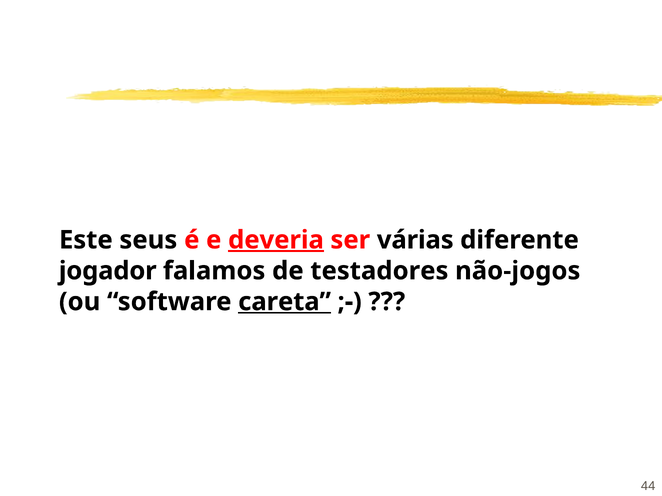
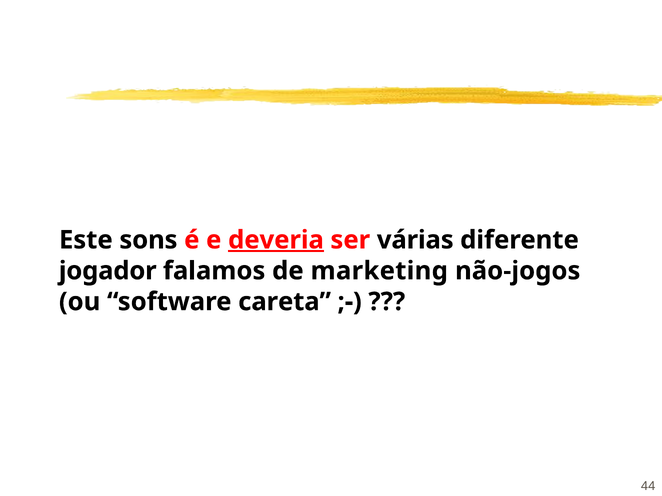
seus: seus -> sons (148, 240)
testadores: testadores -> marketing (379, 271)
careta underline: present -> none (285, 302)
